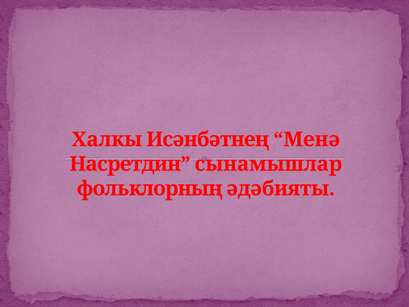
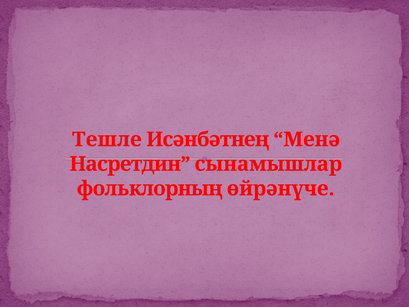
Халкы: Халкы -> Тешле (107, 139)
әдәбияты: әдәбияты -> өйрәнүче (281, 188)
